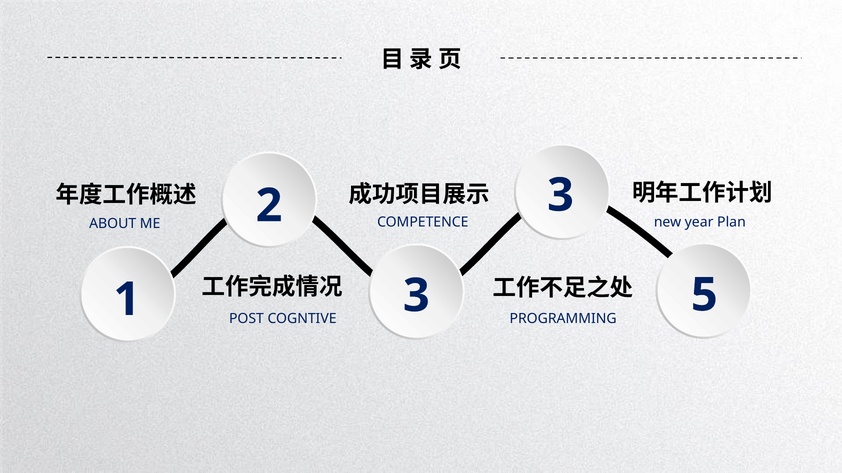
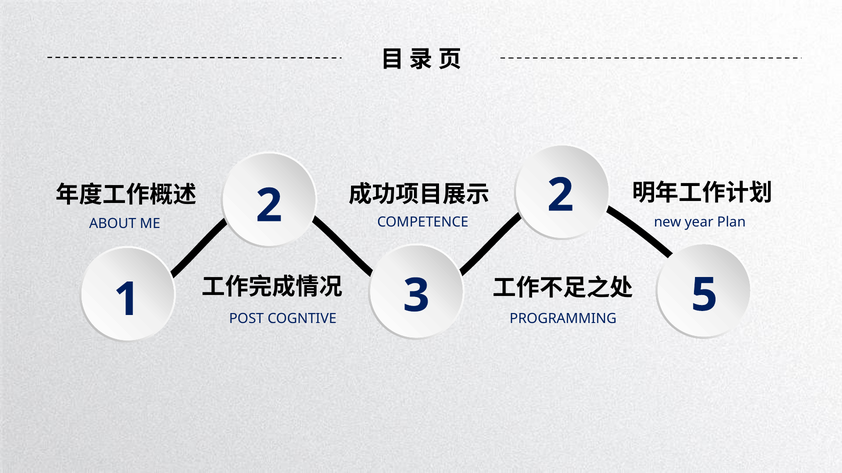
2 3: 3 -> 2 (560, 196)
